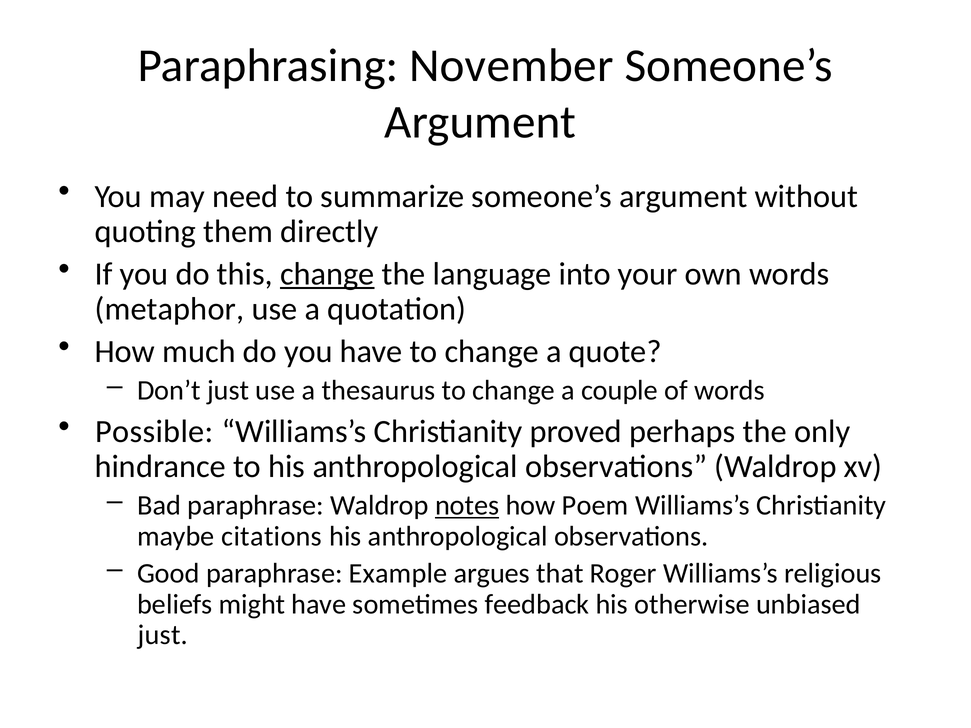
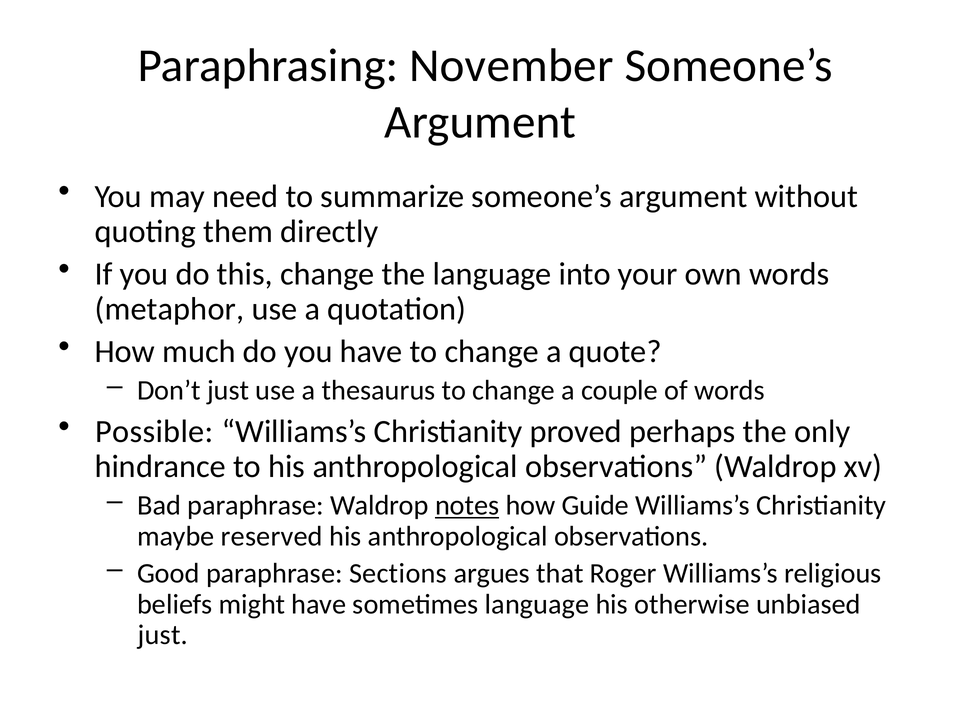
change underline: present -> none (327, 274)
Poem: Poem -> Guide (595, 506)
citations: citations -> reserved (272, 536)
Example: Example -> Sections (398, 574)
sometimes feedback: feedback -> language (537, 604)
